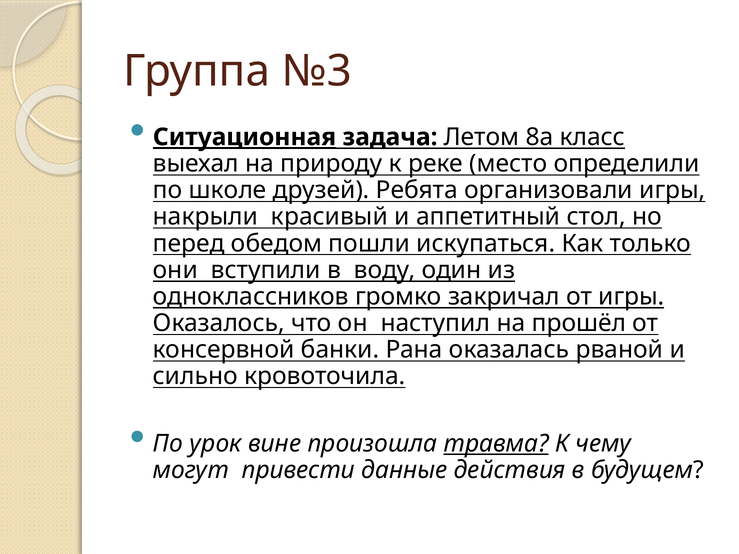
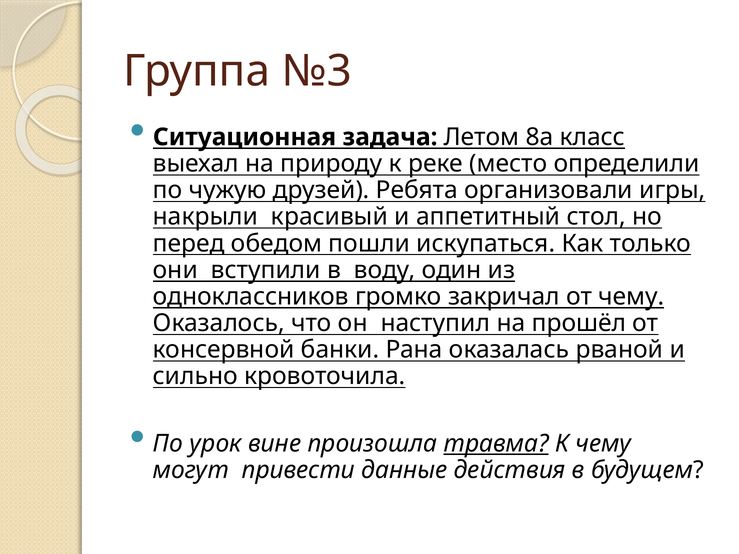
Ситуационная underline: present -> none (244, 137)
школе: школе -> чужую (228, 190)
от игры: игры -> чему (631, 297)
